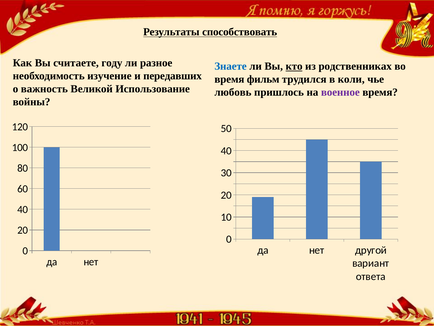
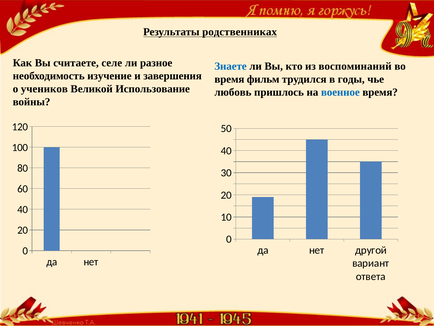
способствовать: способствовать -> родственниках (240, 32)
году: году -> селе (112, 63)
кто underline: present -> none (294, 66)
родственниках: родственниках -> воспоминаний (355, 66)
передавших: передавших -> завершения (173, 76)
коли: коли -> годы (351, 79)
важность: важность -> учеников (44, 89)
военное colour: purple -> blue (340, 92)
